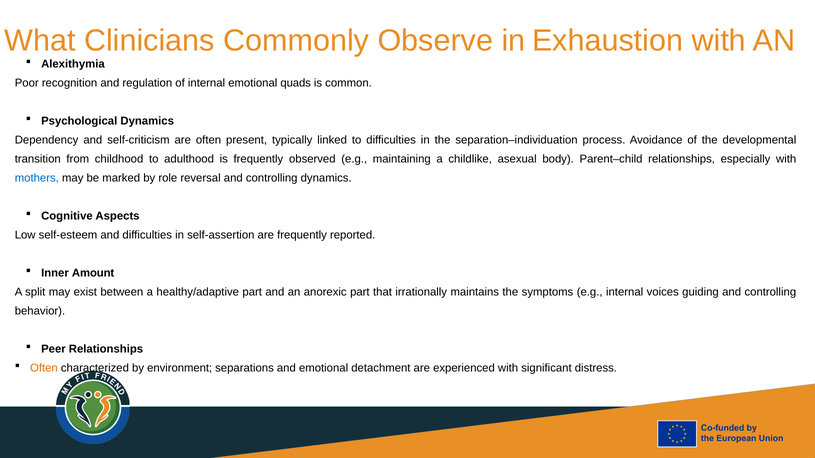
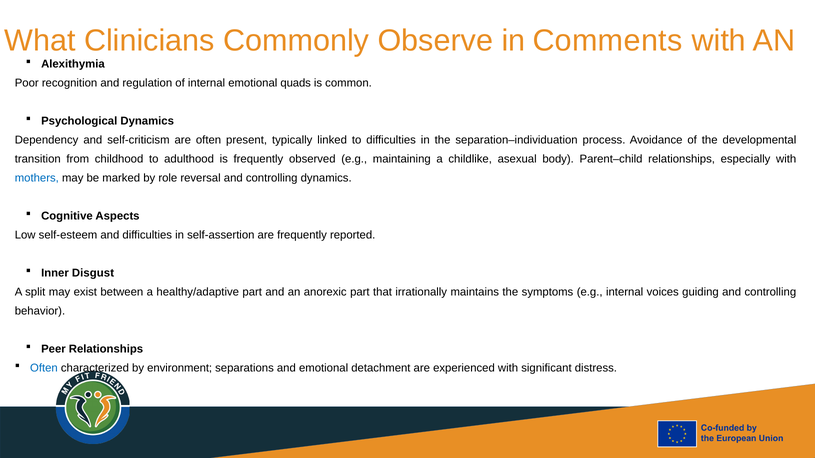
Exhaustion: Exhaustion -> Comments (607, 41)
Amount: Amount -> Disgust (93, 273)
Often colour: orange -> blue (44, 368)
